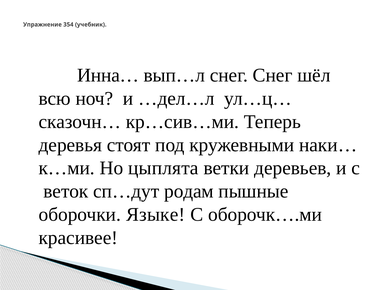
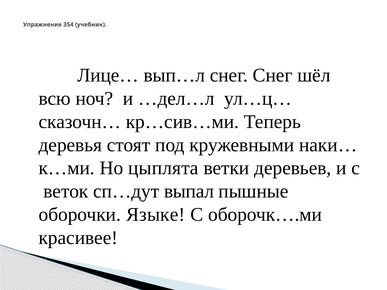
Инна…: Инна… -> Лице… (108, 75)
родам: родам -> выпал (189, 191)
